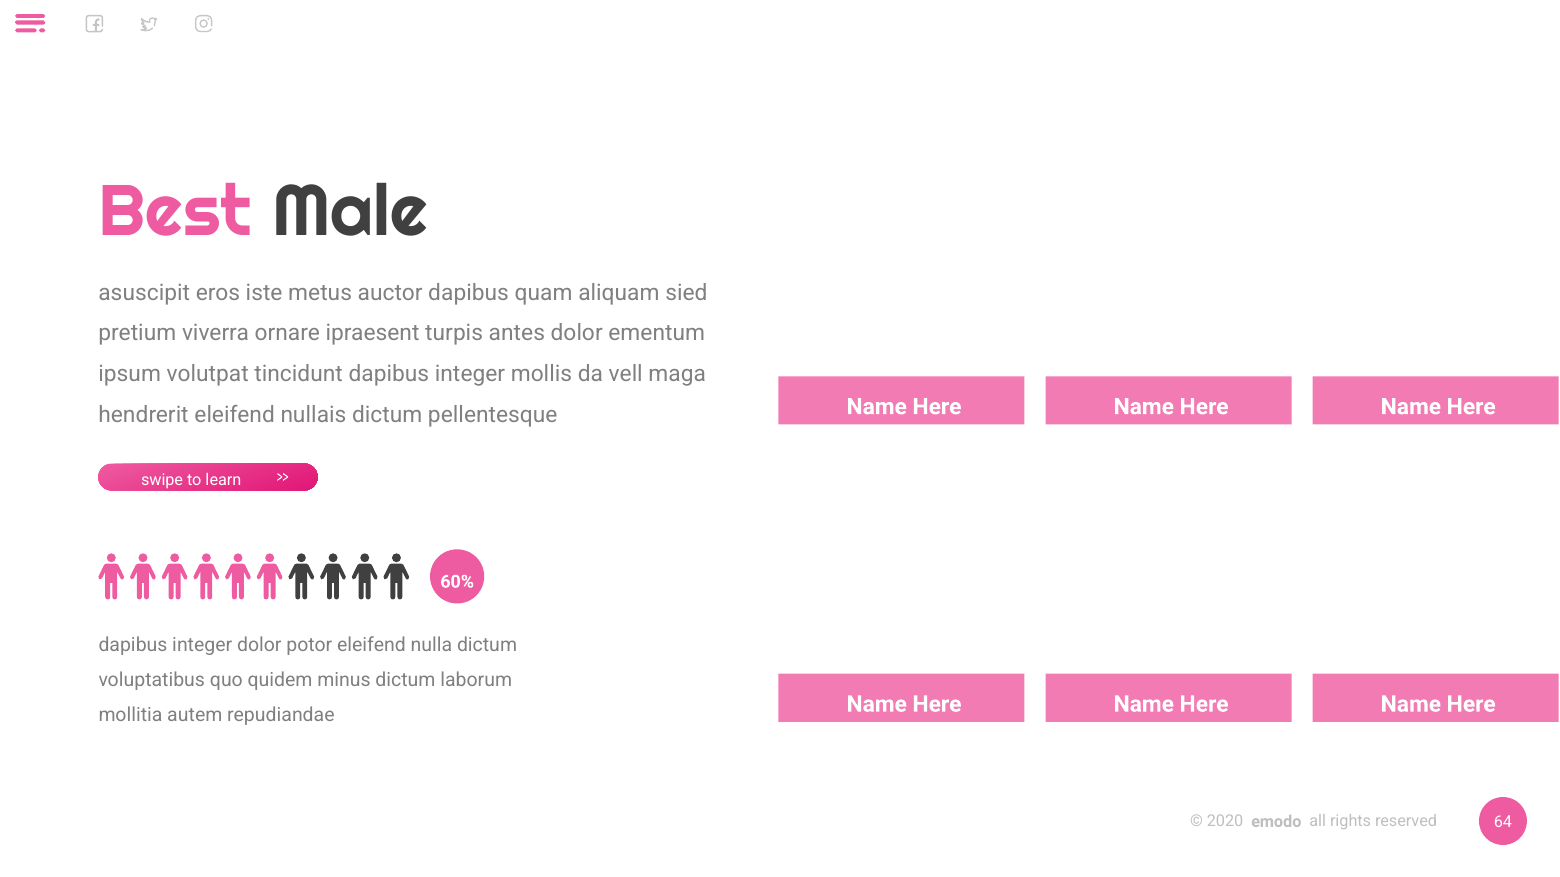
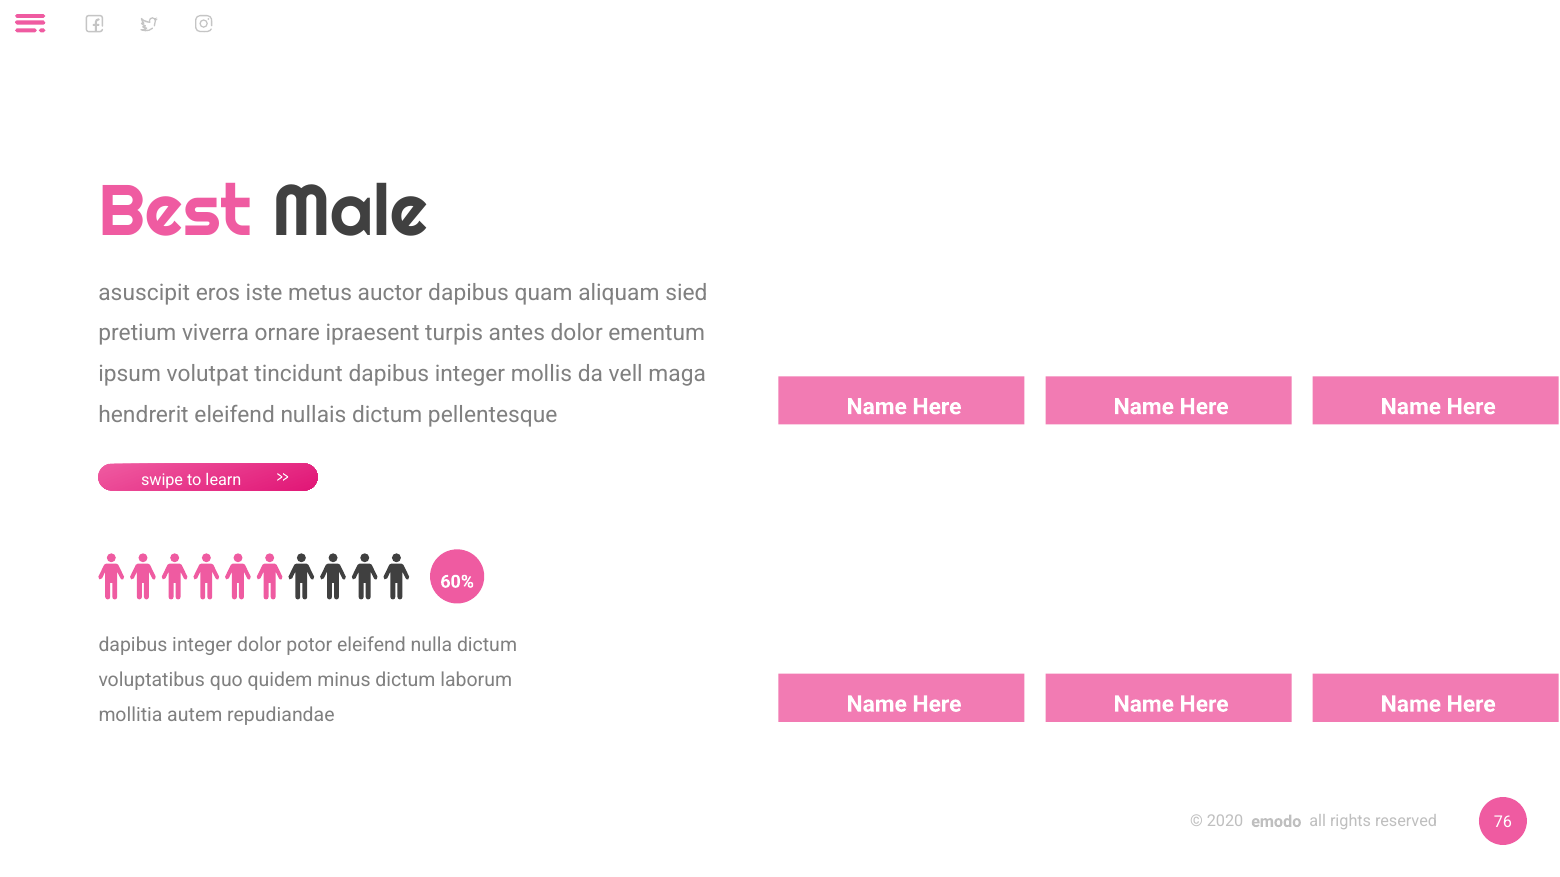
64: 64 -> 76 (1503, 822)
